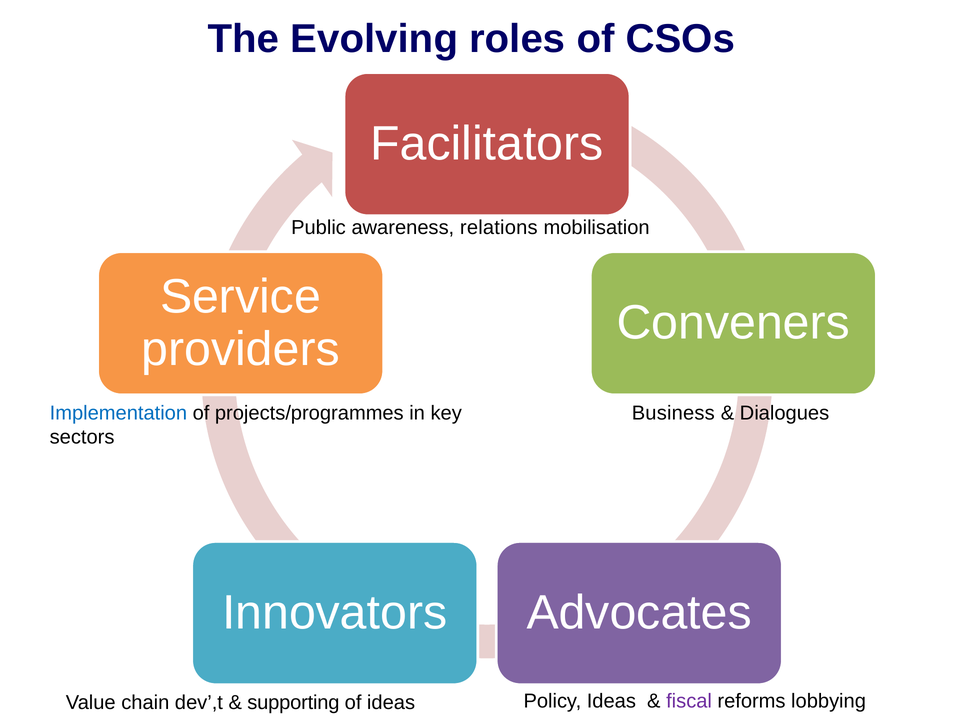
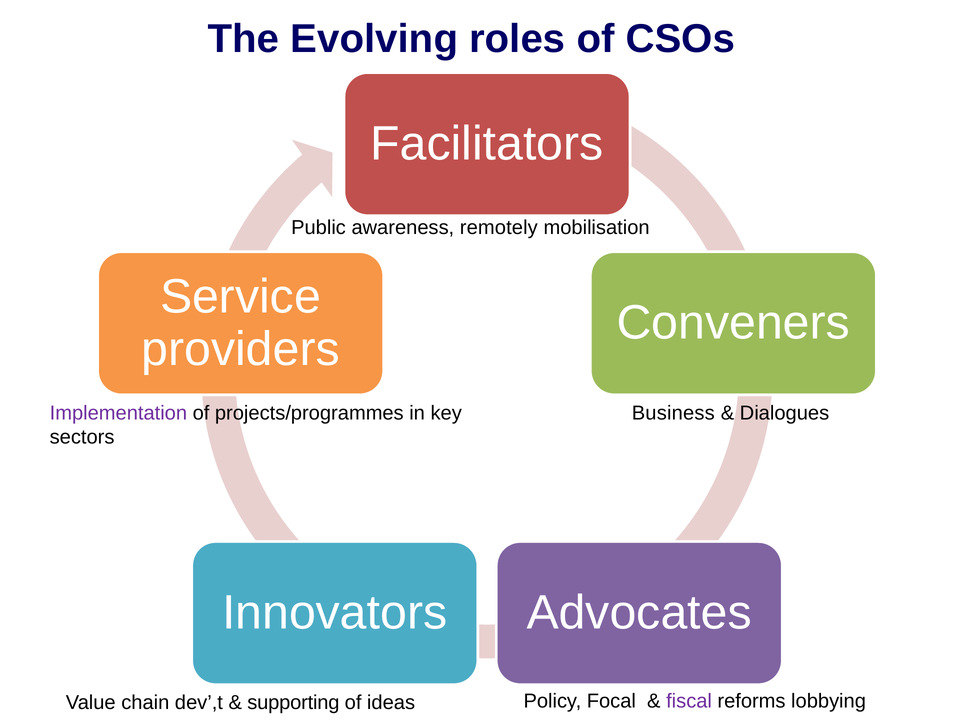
relations: relations -> remotely (499, 228)
Implementation colour: blue -> purple (118, 413)
Policy Ideas: Ideas -> Focal (611, 701)
